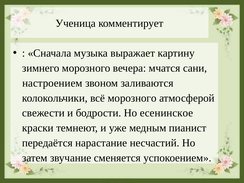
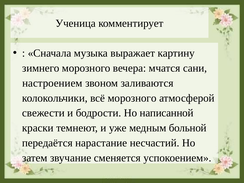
есенинское: есенинское -> написанной (167, 113)
пианист: пианист -> больной (188, 128)
